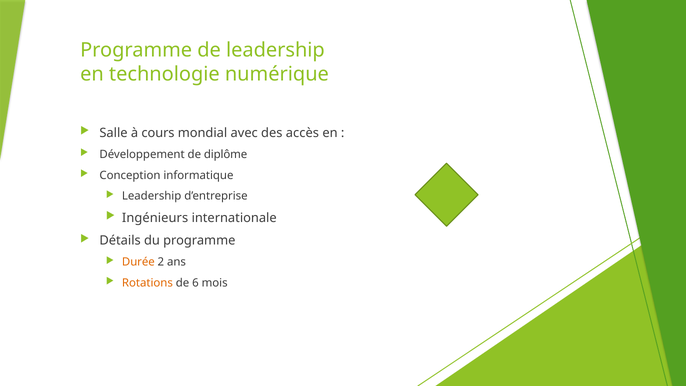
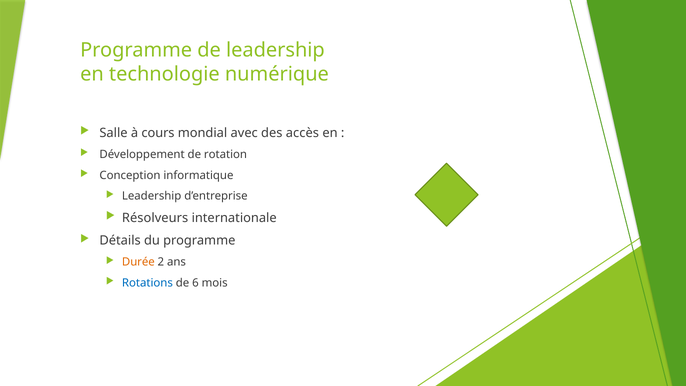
diplôme: diplôme -> rotation (226, 154)
Ingénieurs: Ingénieurs -> Résolveurs (155, 218)
Rotations colour: orange -> blue (147, 283)
